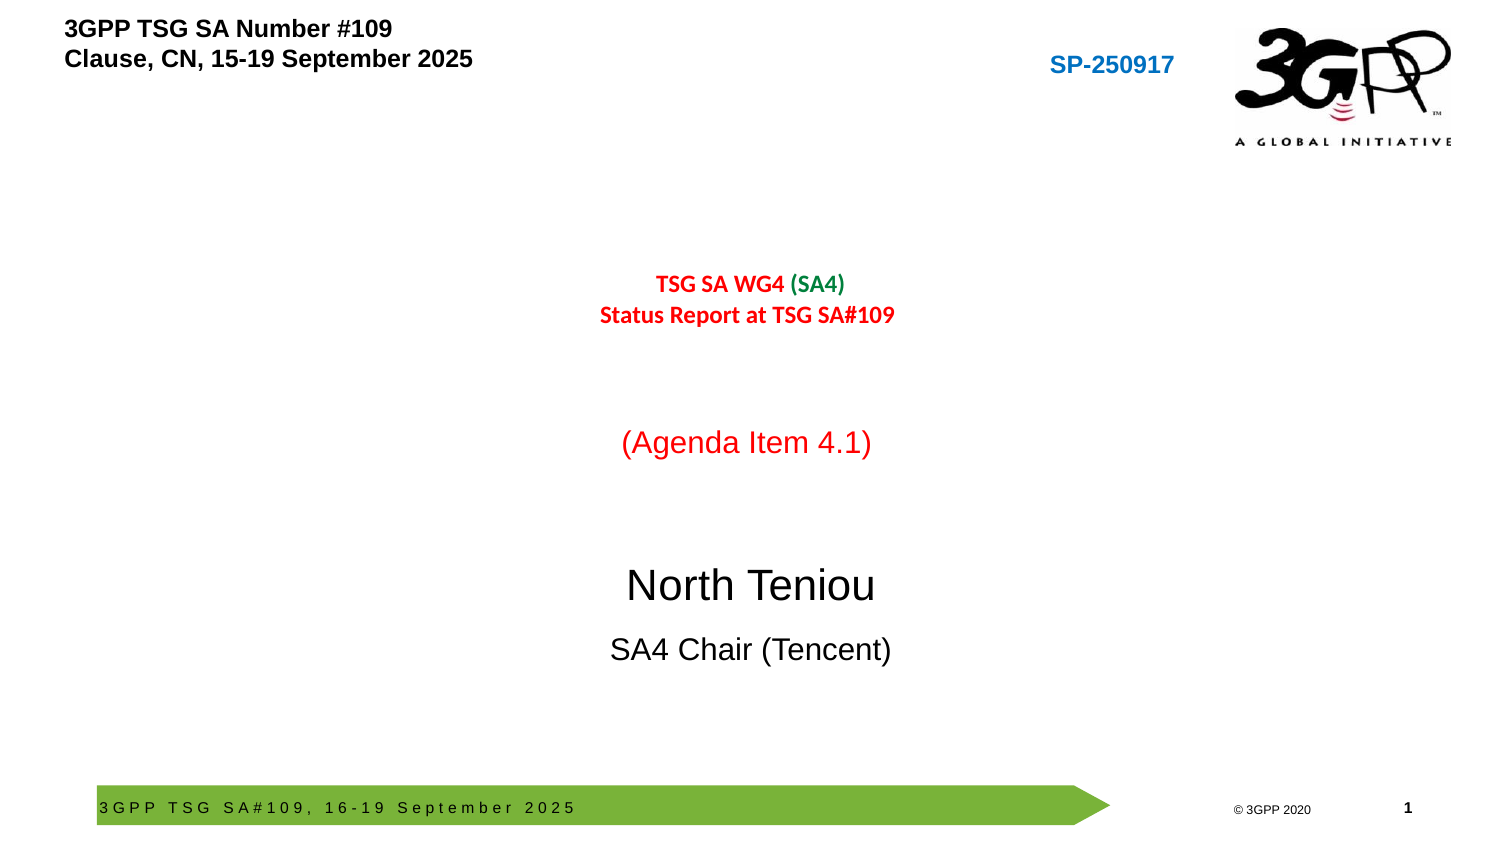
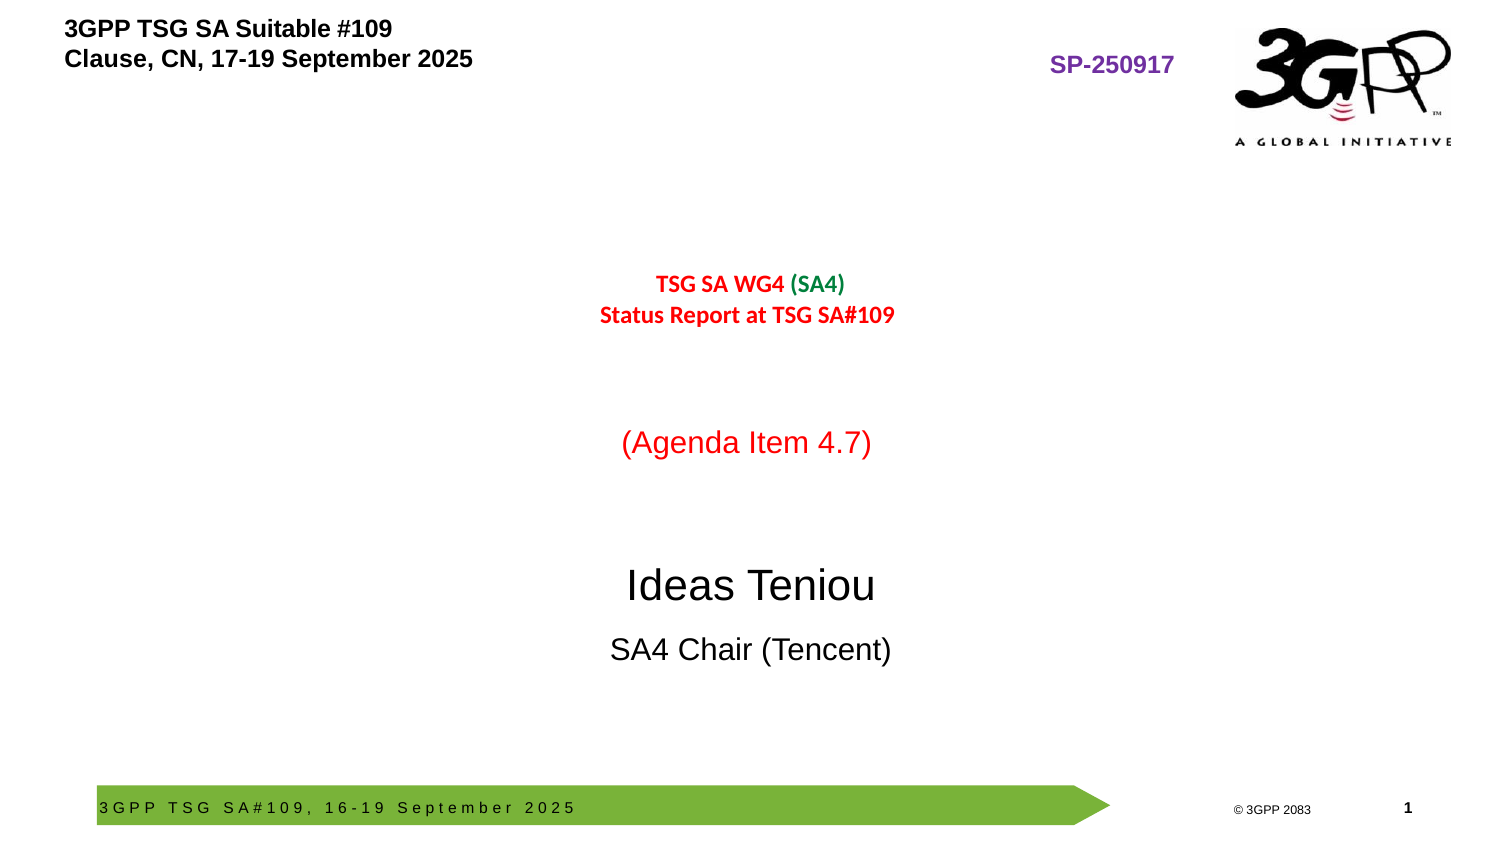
Number: Number -> Suitable (283, 29)
15-19: 15-19 -> 17-19 (243, 59)
SP-250917 colour: blue -> purple (1112, 65)
4.1: 4.1 -> 4.7 (845, 443)
North: North -> Ideas (681, 586)
2020: 2020 -> 2083 (1297, 810)
